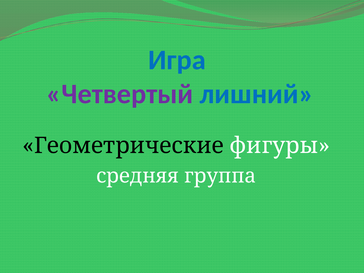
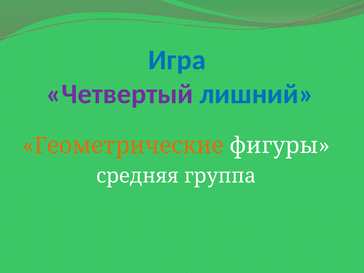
Геометрические colour: black -> orange (123, 146)
